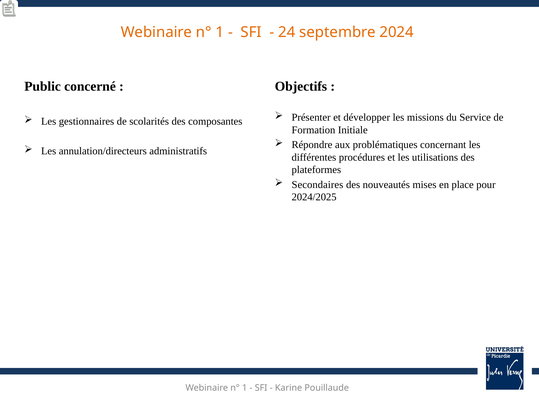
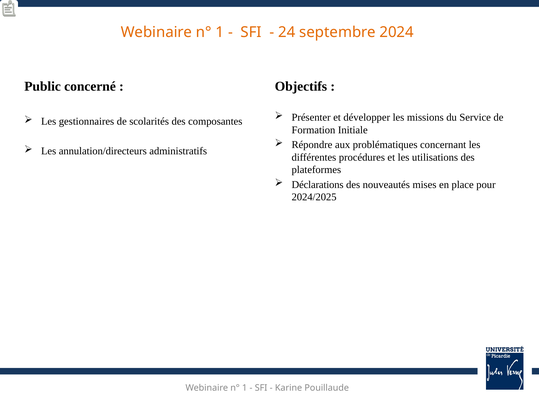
Secondaires: Secondaires -> Déclarations (318, 185)
